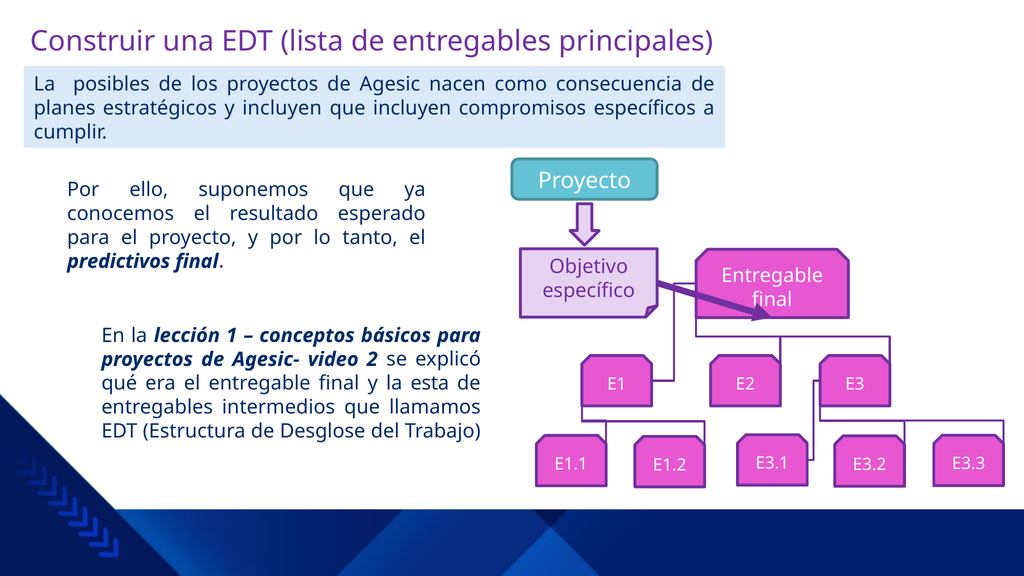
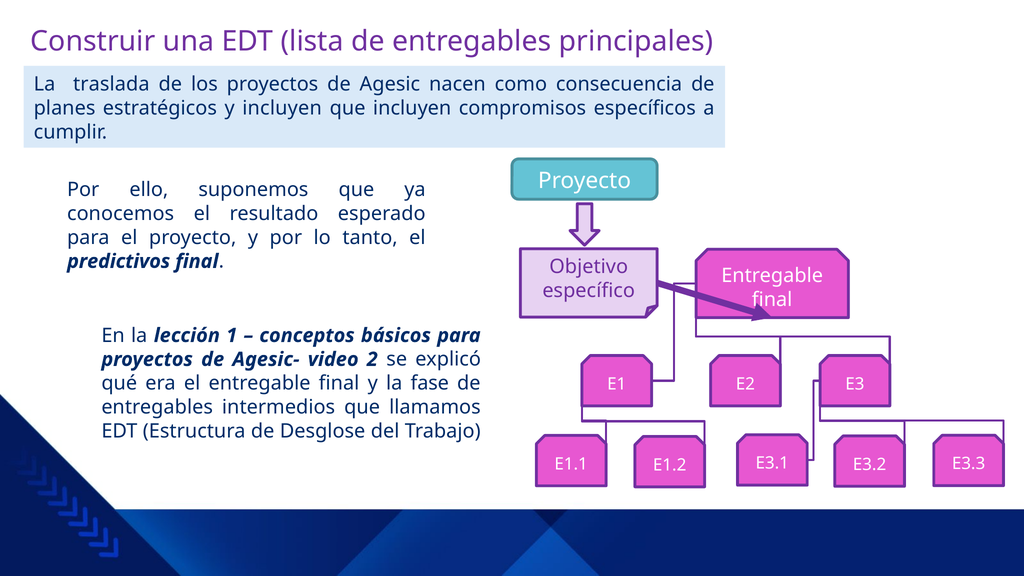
posibles: posibles -> traslada (111, 84)
esta: esta -> fase (430, 383)
